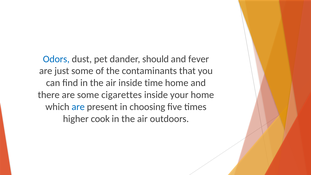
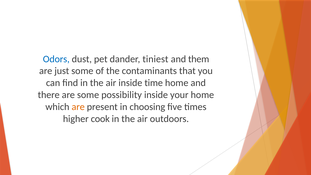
should: should -> tiniest (155, 59)
fever: fever -> them (199, 59)
cigarettes: cigarettes -> possibility (122, 95)
are colour: blue -> orange (78, 107)
